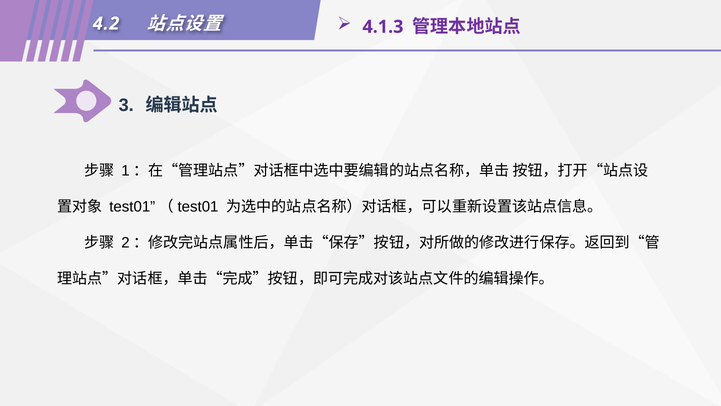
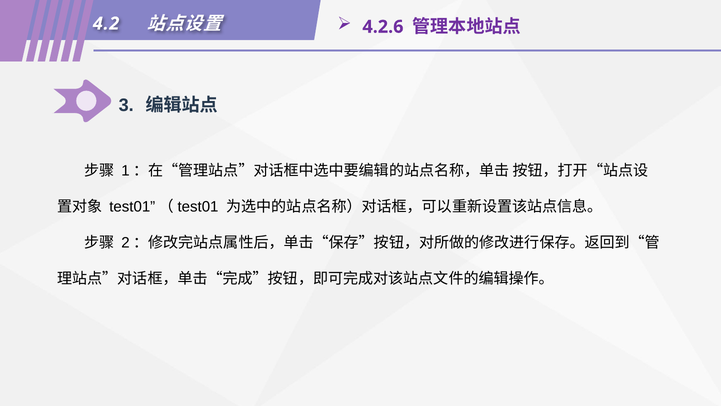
4.1.3: 4.1.3 -> 4.2.6 (383, 27)
